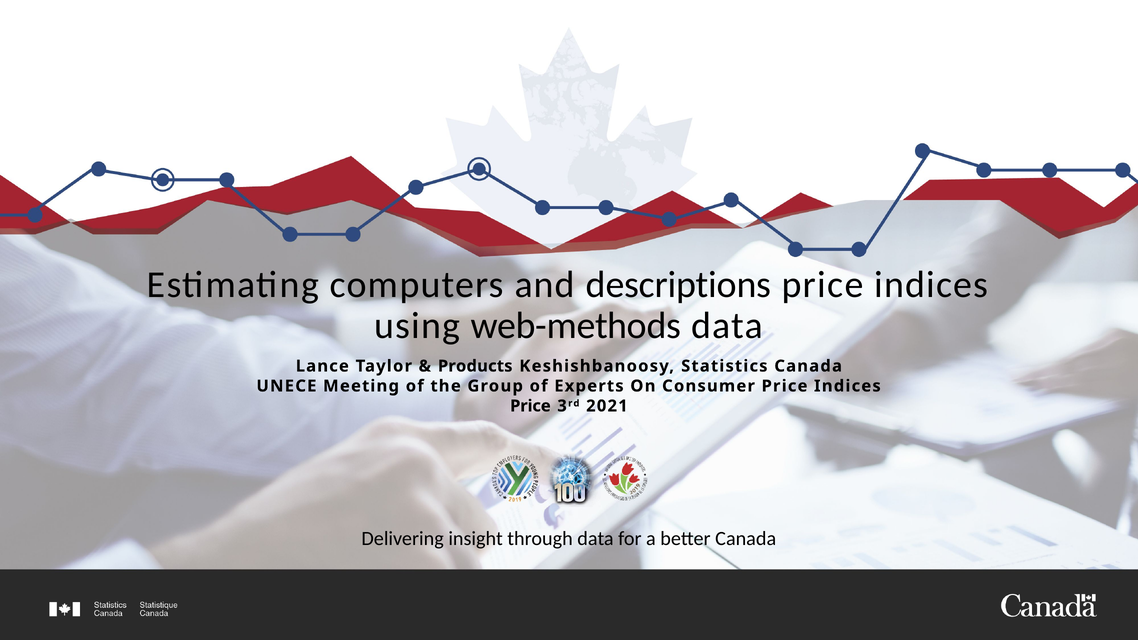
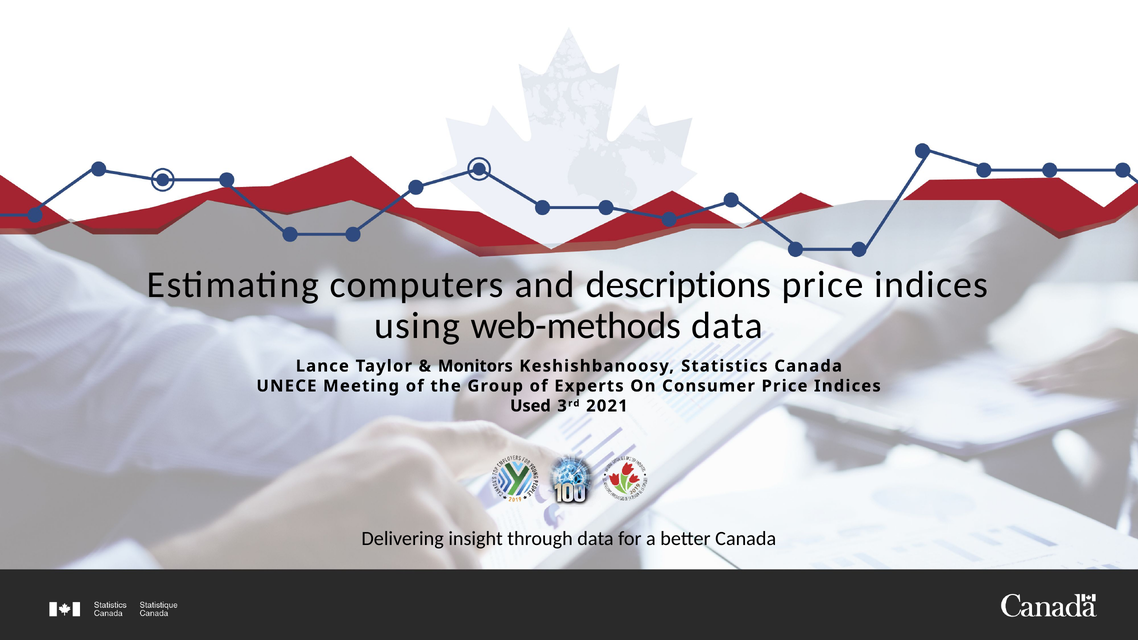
Products: Products -> Monitors (475, 366)
Price: Price -> Used (530, 406)
